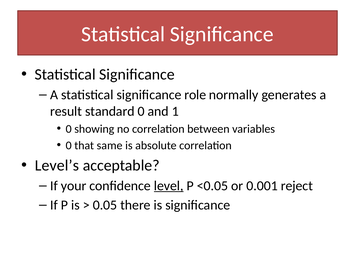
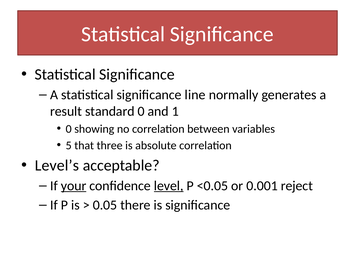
role: role -> line (195, 95)
0: 0 -> 5 (69, 146)
same: same -> three (110, 146)
your underline: none -> present (74, 186)
